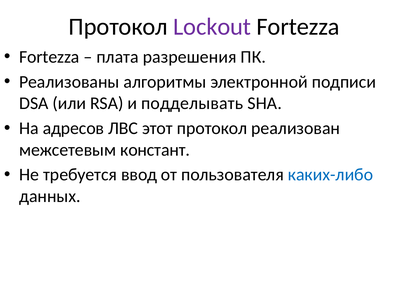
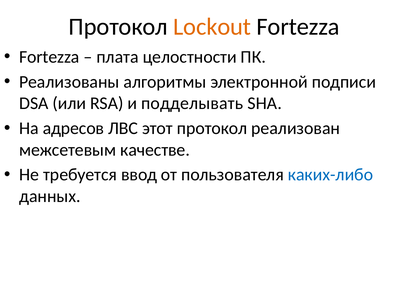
Lockout colour: purple -> orange (212, 27)
разрешения: разрешения -> целостности (190, 57)
констант: констант -> качестве (155, 150)
